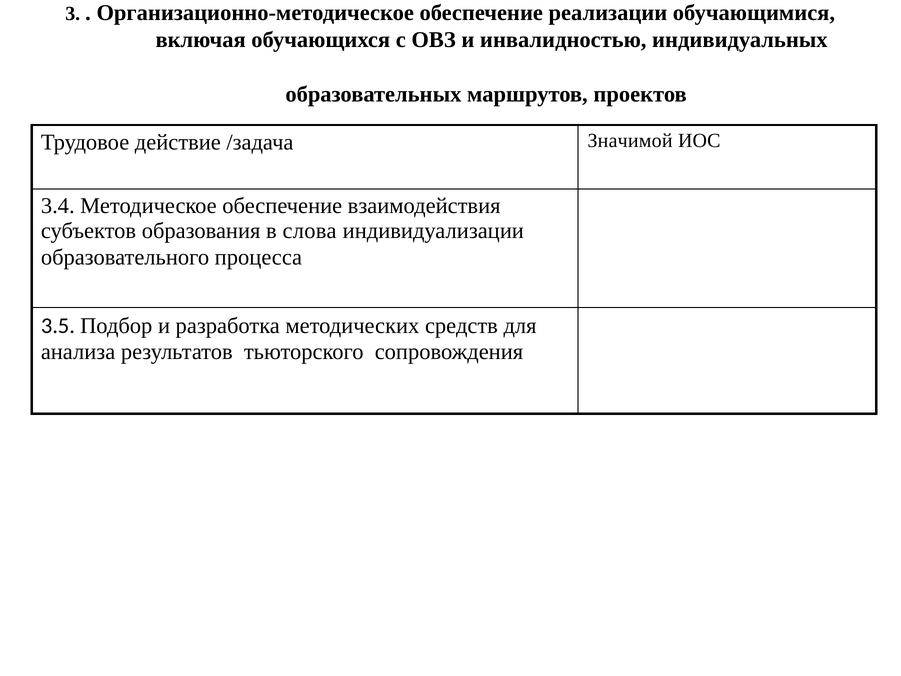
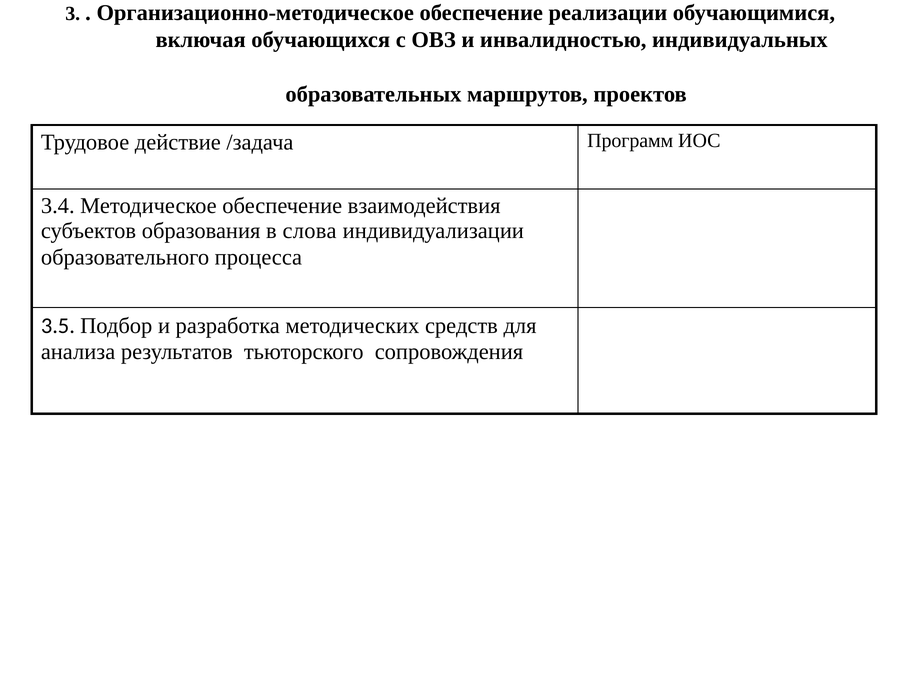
Значимой: Значимой -> Программ (630, 141)
